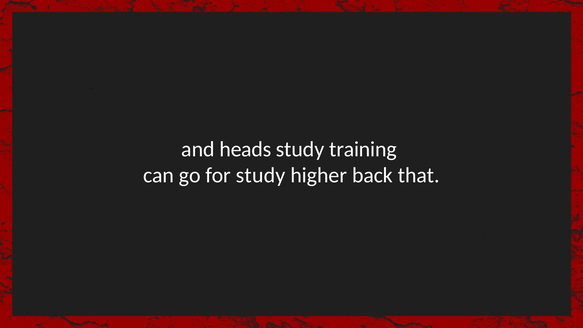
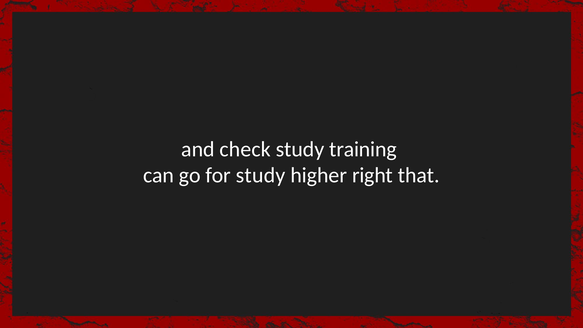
heads: heads -> check (245, 149)
back: back -> right (373, 175)
